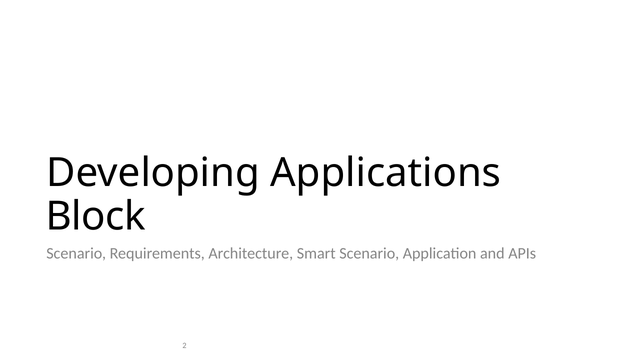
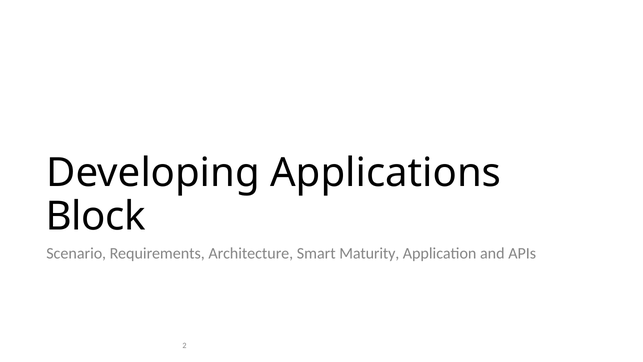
Smart Scenario: Scenario -> Maturity (369, 253)
